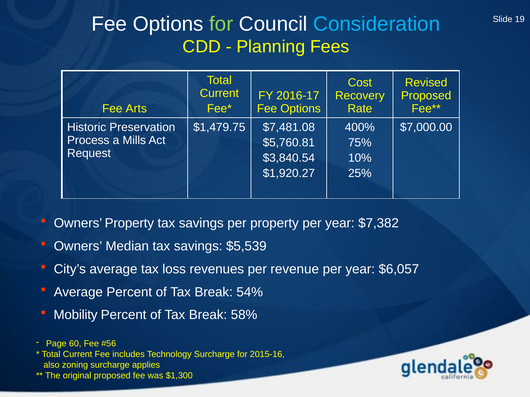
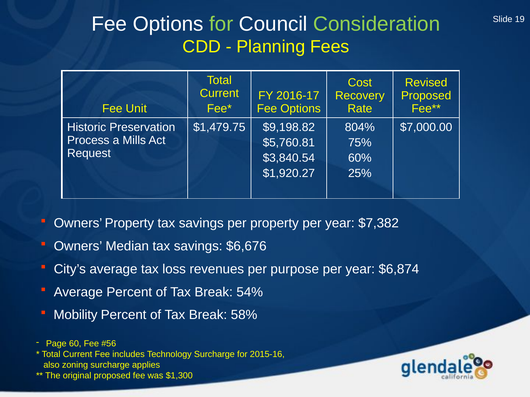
Consideration colour: light blue -> light green (377, 24)
Arts: Arts -> Unit (136, 109)
$7,481.08: $7,481.08 -> $9,198.82 (289, 127)
400%: 400% -> 804% (360, 127)
10%: 10% -> 60% (360, 158)
$5,539: $5,539 -> $6,676 (246, 246)
revenue: revenue -> purpose (295, 269)
$6,057: $6,057 -> $6,874 (399, 269)
